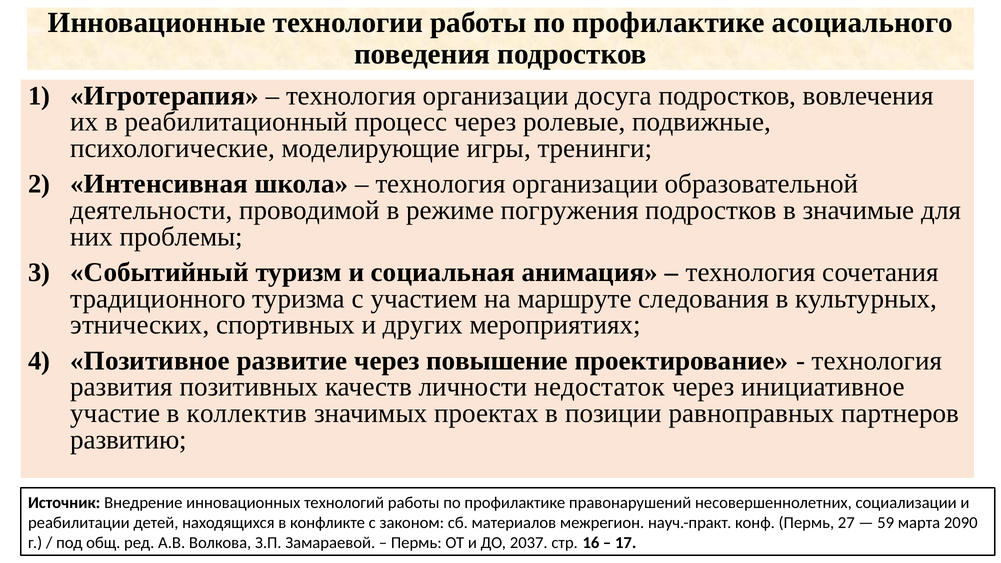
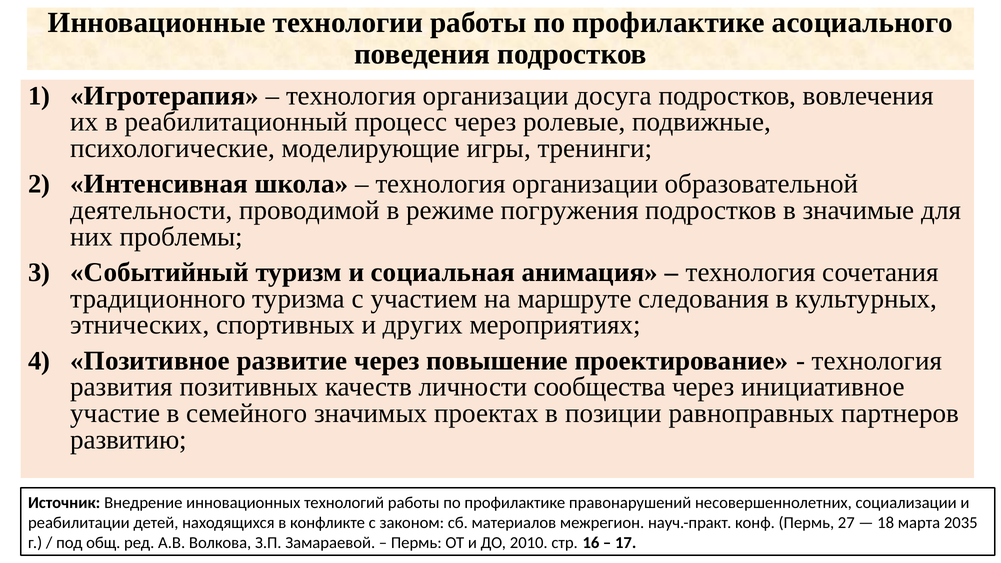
недостаток: недостаток -> сообщества (600, 387)
коллектив: коллектив -> семейного (247, 413)
59: 59 -> 18 (886, 523)
2090: 2090 -> 2035 (961, 523)
2037: 2037 -> 2010 (529, 543)
